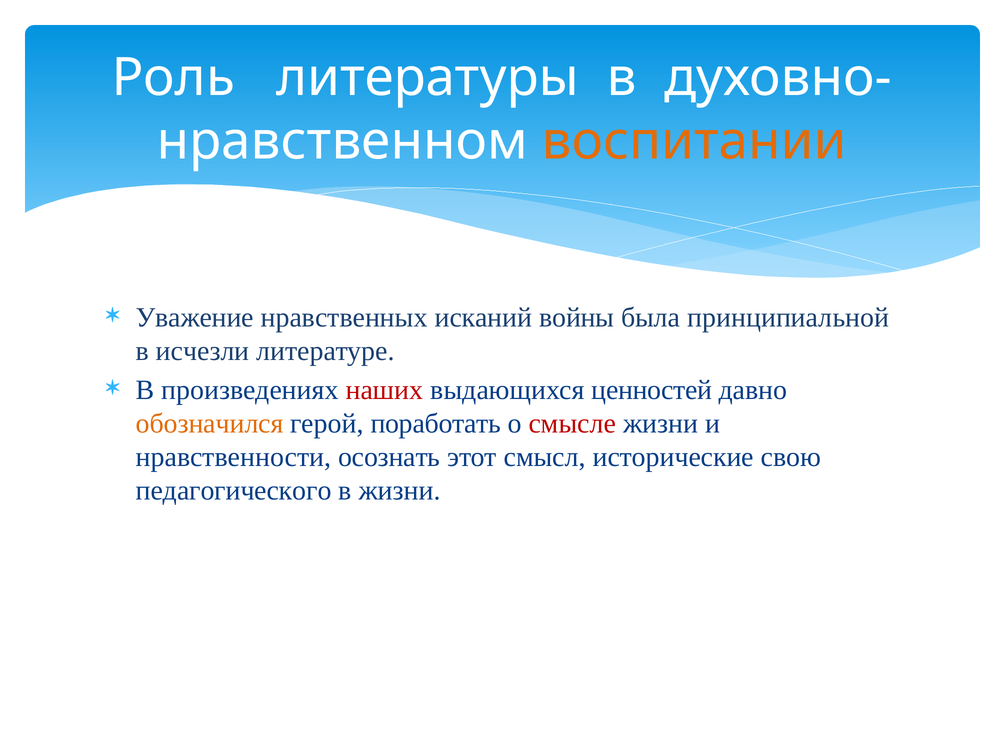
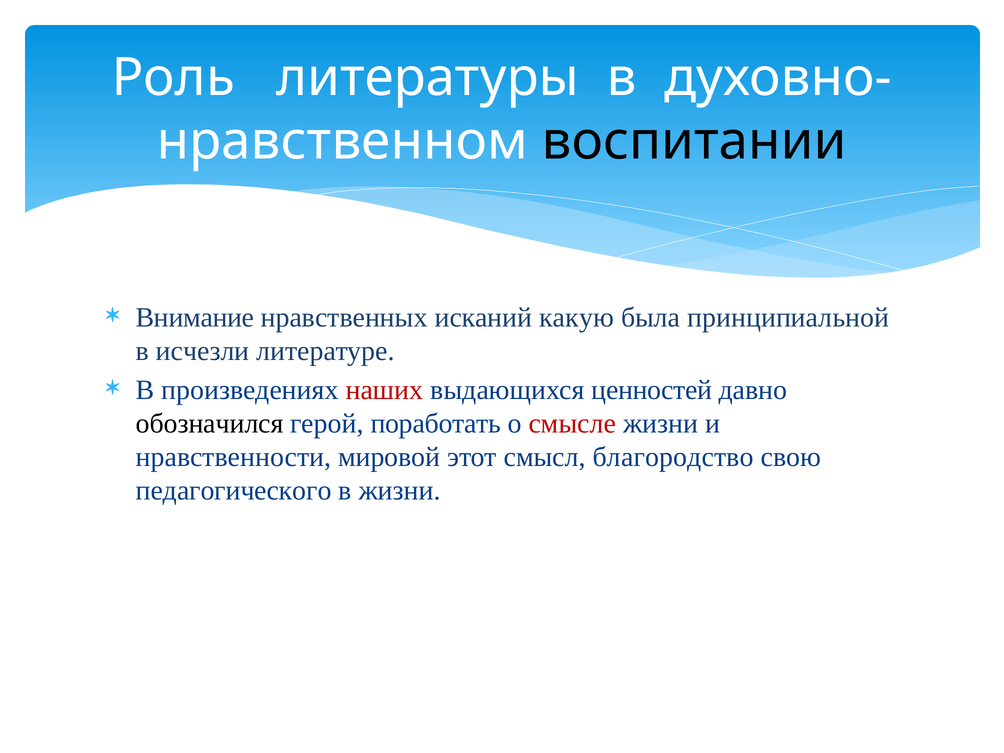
воспитании colour: orange -> black (694, 141)
Уважение: Уважение -> Внимание (195, 317)
войны: войны -> какую (577, 317)
обозначился colour: orange -> black (210, 423)
осознать: осознать -> мировой (389, 457)
исторические: исторические -> благородство (673, 457)
